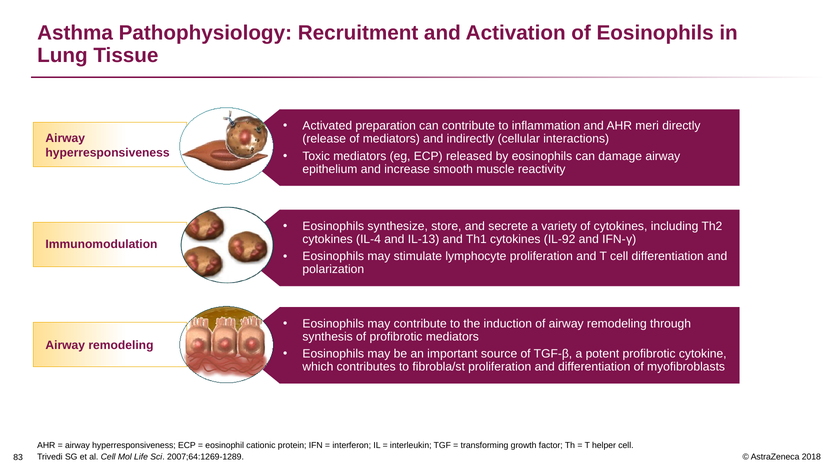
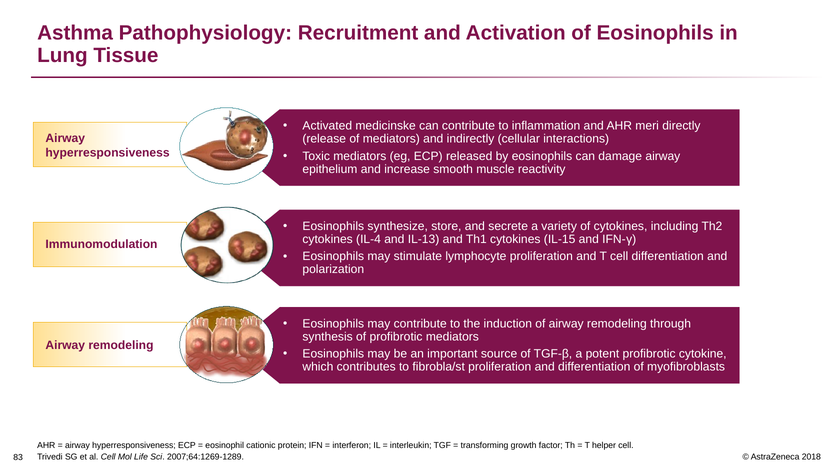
preparation: preparation -> medicinske (386, 126)
IL-92: IL-92 -> IL-15 (560, 239)
